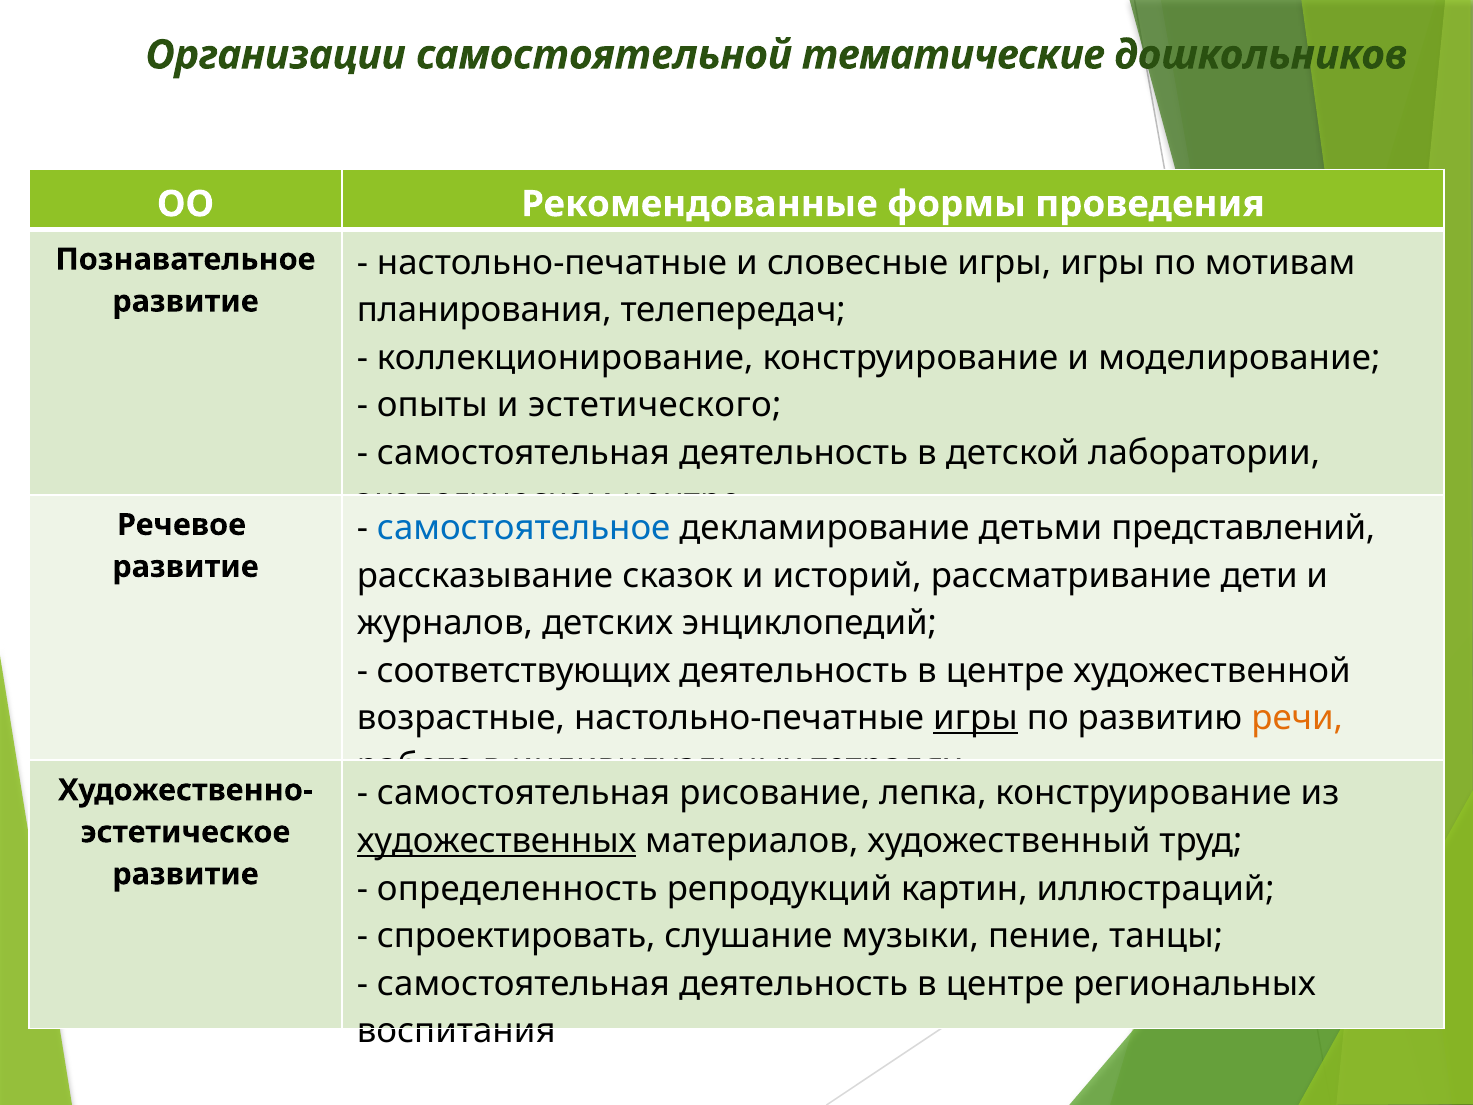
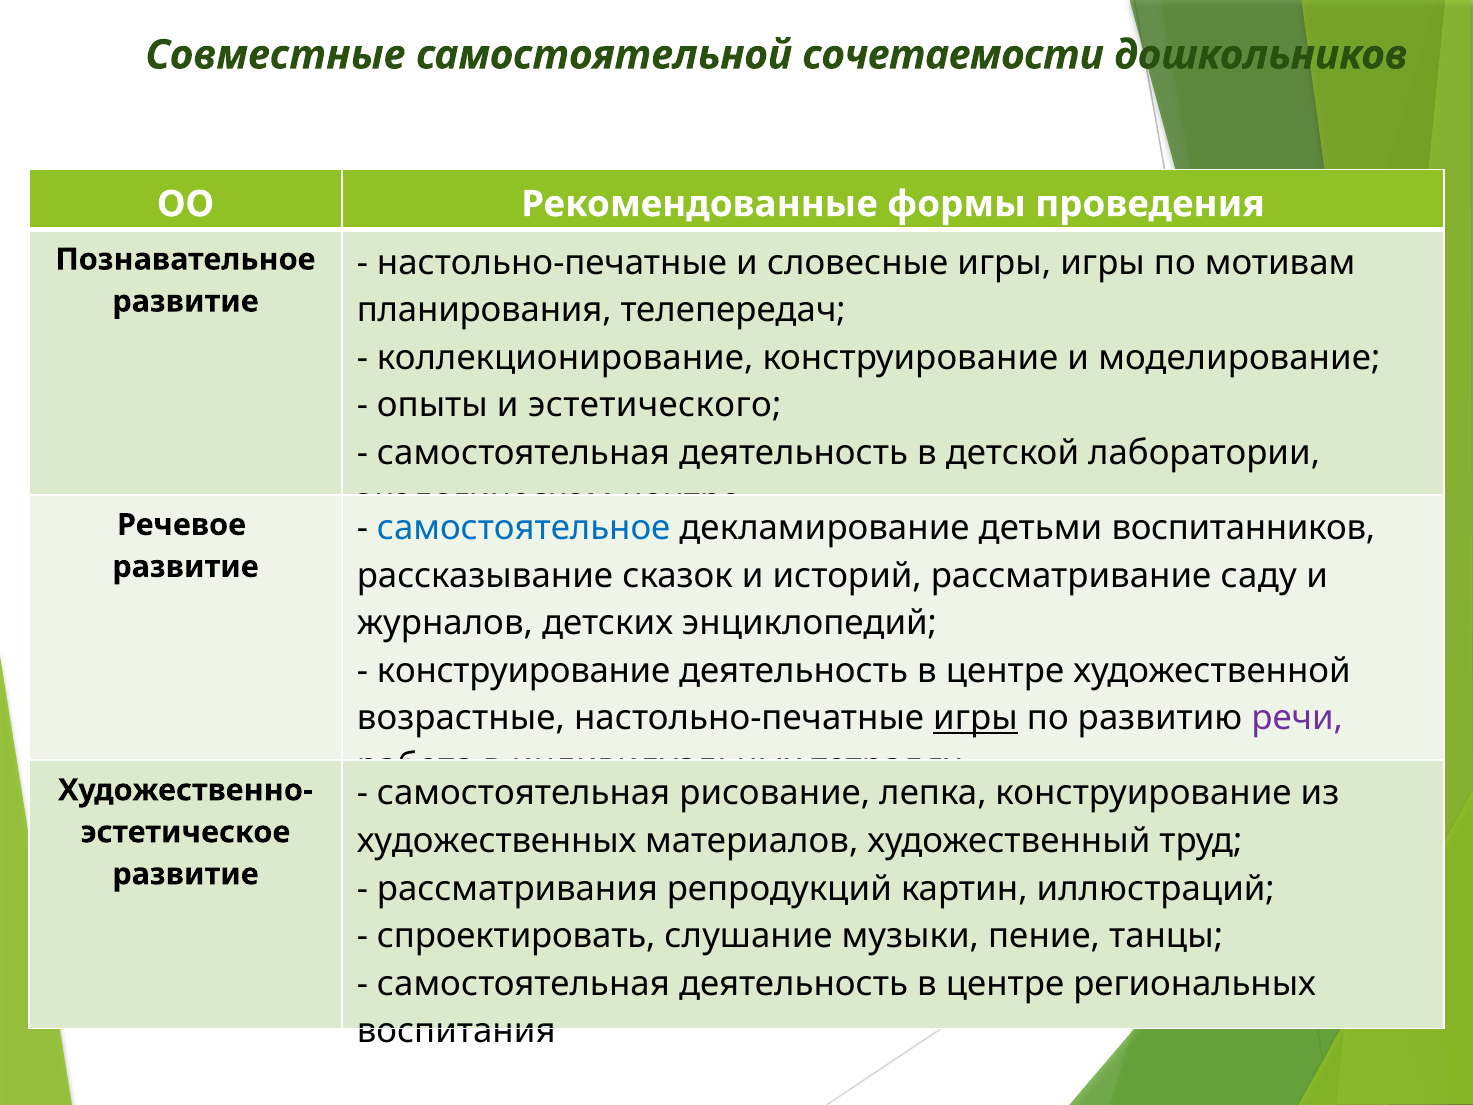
Организации: Организации -> Совместные (275, 55)
тематические: тематические -> сочетаемости (953, 55)
представлений: представлений -> воспитанников (1243, 528)
дети: дети -> саду (1259, 575)
соответствующих: соответствующих -> конструирование (524, 671)
речи colour: orange -> purple (1297, 718)
художественных underline: present -> none (497, 841)
определенность: определенность -> рассматривания (517, 888)
